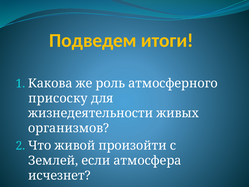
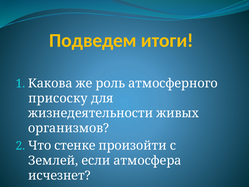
живой: живой -> стенке (75, 145)
